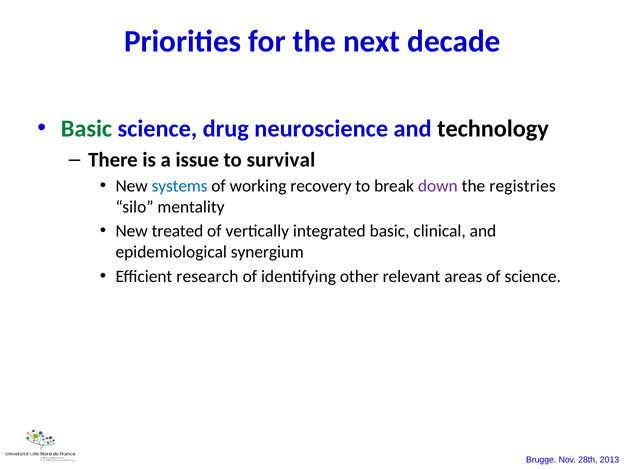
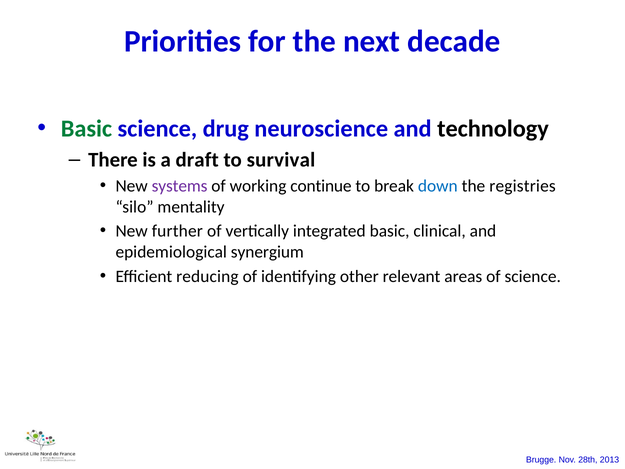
issue: issue -> draft (197, 160)
systems colour: blue -> purple (180, 186)
recovery: recovery -> continue (321, 186)
down colour: purple -> blue (438, 186)
treated: treated -> further (177, 231)
research: research -> reducing (207, 276)
